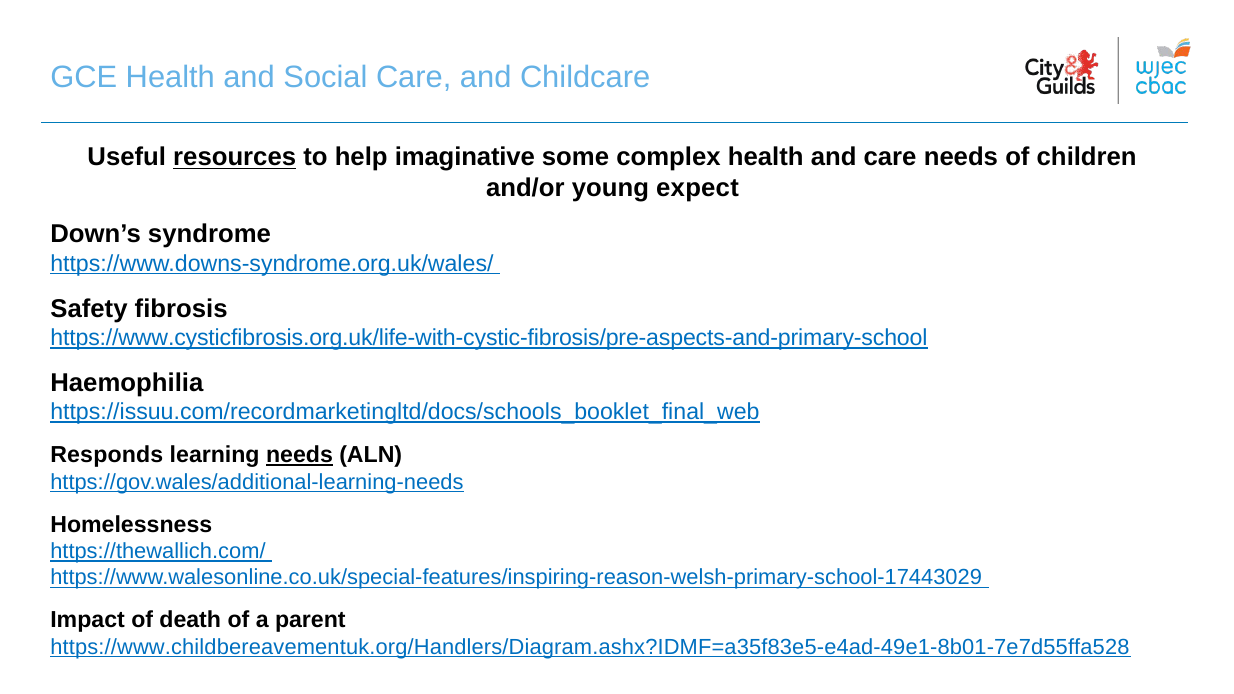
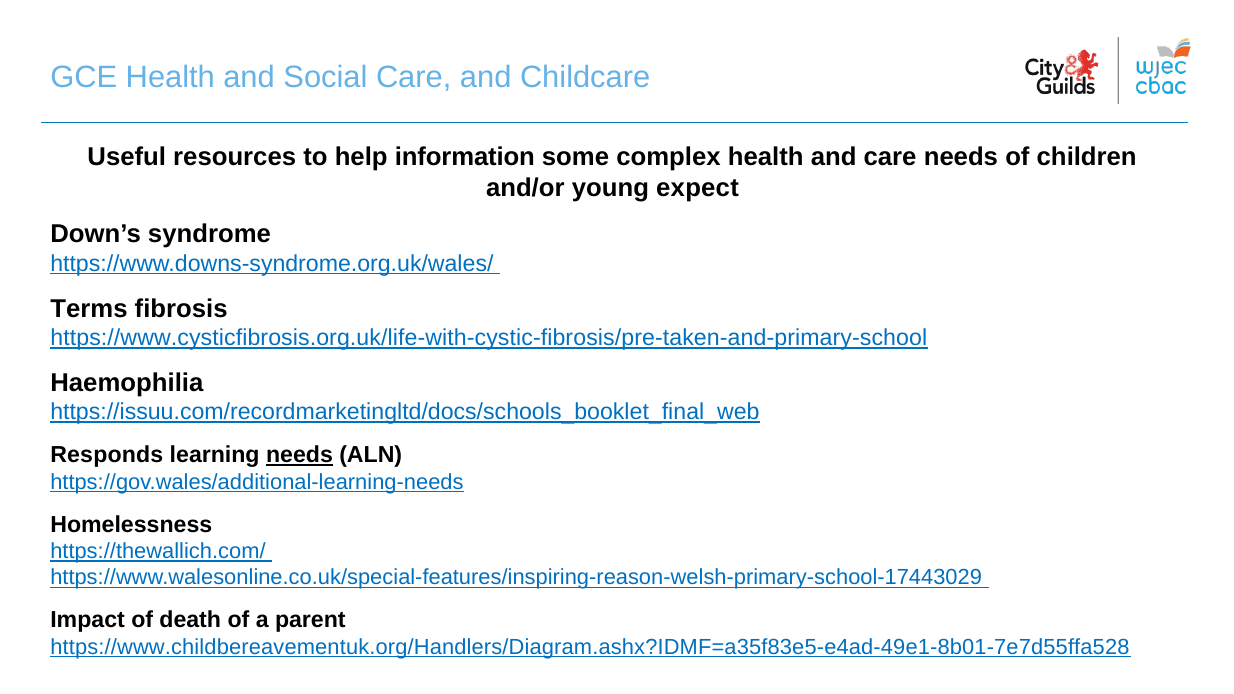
resources underline: present -> none (235, 157)
imaginative: imaginative -> information (465, 157)
Safety: Safety -> Terms (89, 309)
https://www.cysticfibrosis.org.uk/life-with-cystic-fibrosis/pre-aspects-and-primary-school: https://www.cysticfibrosis.org.uk/life-with-cystic-fibrosis/pre-aspects-and-primary-school -> https://www.cysticfibrosis.org.uk/life-with-cystic-fibrosis/pre-taken-and-primary-school (489, 338)
